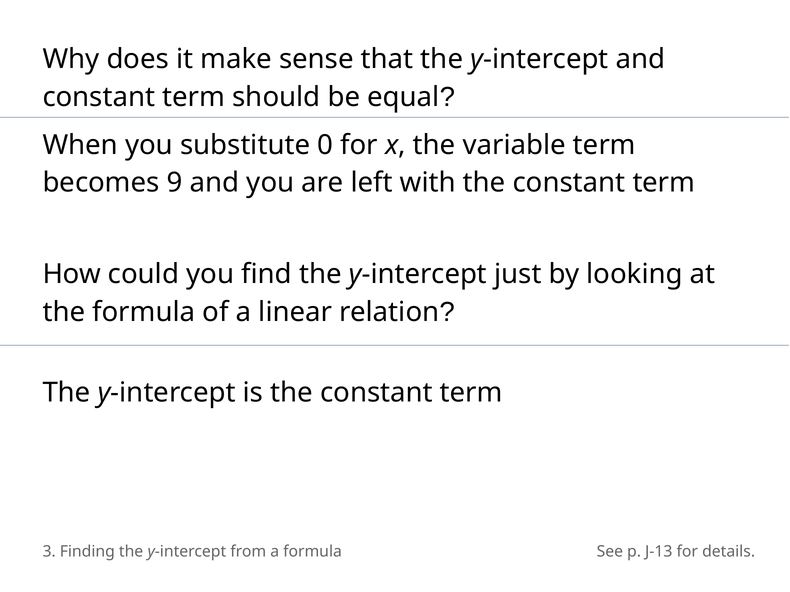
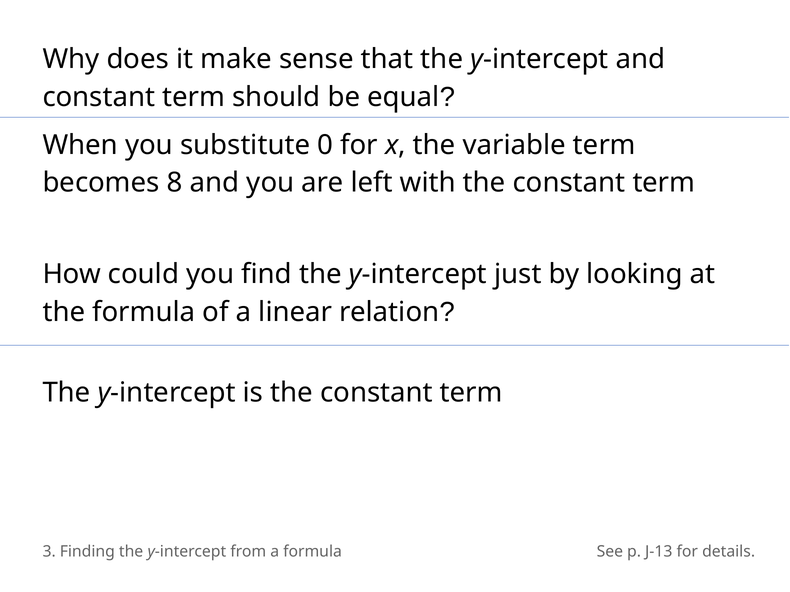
9: 9 -> 8 (175, 183)
